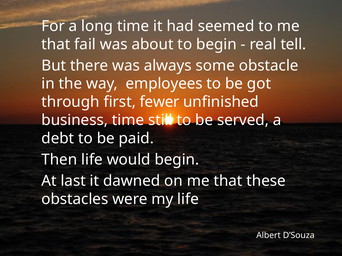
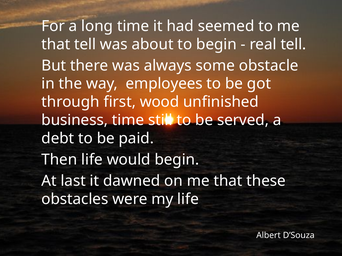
that fail: fail -> tell (85, 44)
fewer: fewer -> wood (159, 102)
